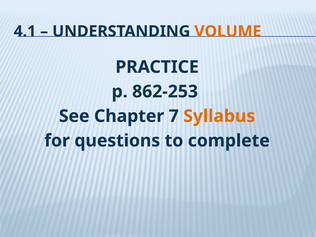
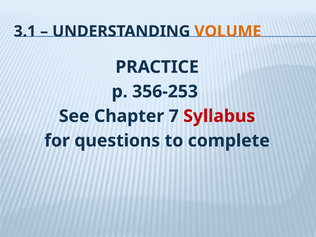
4.1: 4.1 -> 3.1 (25, 31)
862-253: 862-253 -> 356-253 (165, 92)
Syllabus colour: orange -> red (219, 116)
